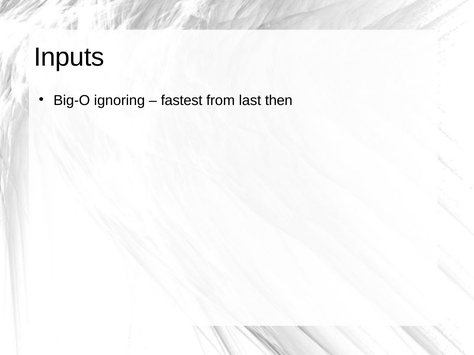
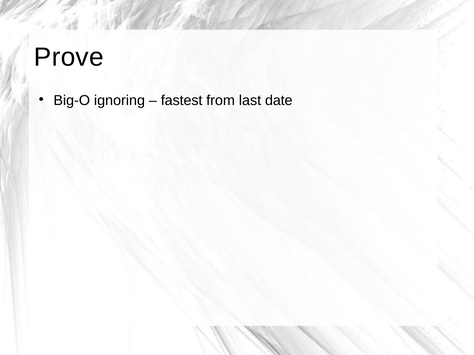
Inputs: Inputs -> Prove (69, 57)
then: then -> date (279, 101)
